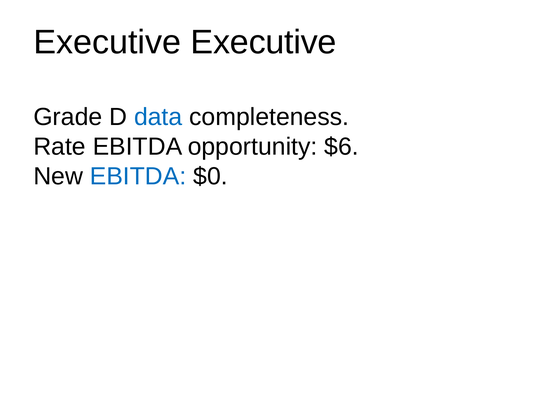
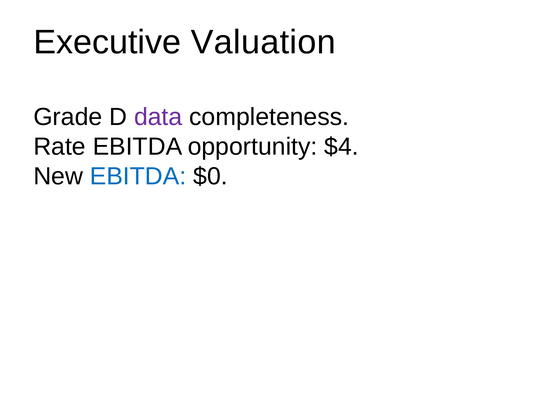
Executive Executive: Executive -> Valuation (263, 42)
data colour: blue -> purple (158, 117)
$6: $6 -> $4 (341, 147)
